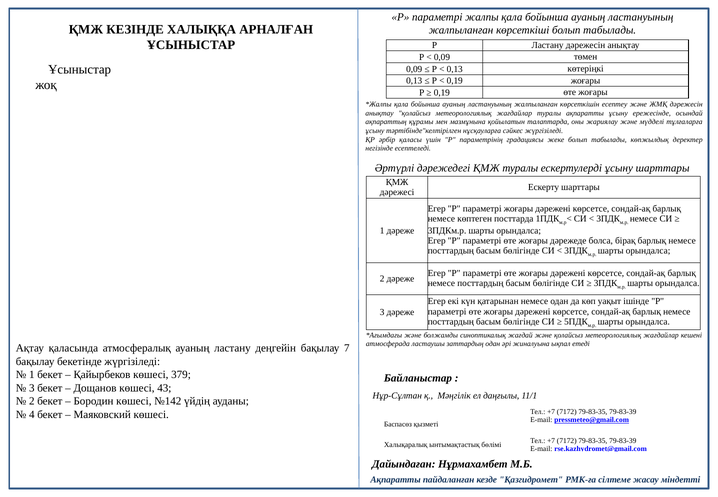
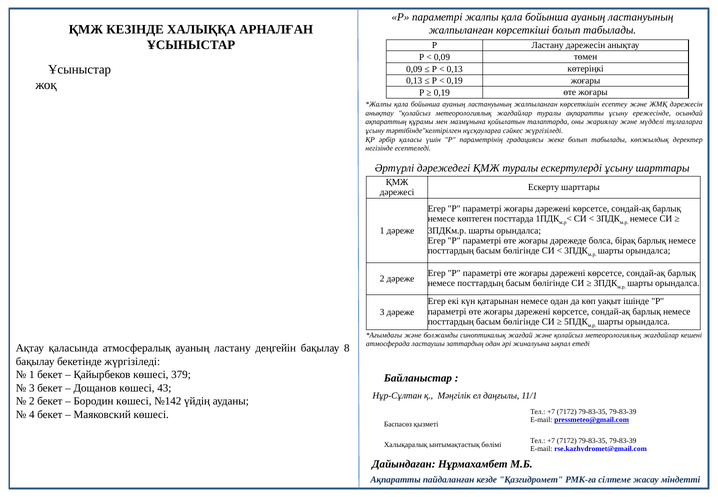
7: 7 -> 8 (347, 348)
